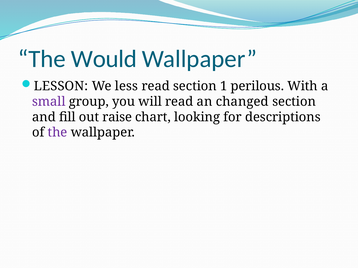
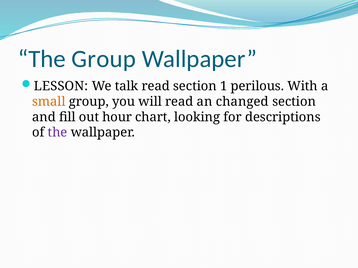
The Would: Would -> Group (104, 59)
less: less -> talk (127, 86)
small colour: purple -> orange (49, 102)
raise: raise -> hour (117, 117)
